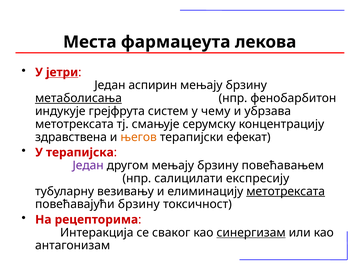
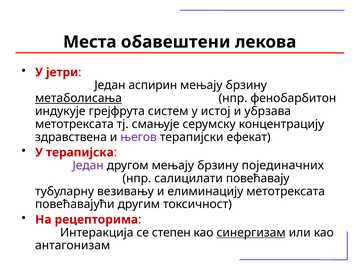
фармацеута: фармацеута -> обавештени (176, 42)
јетри underline: present -> none (62, 72)
чему: чему -> истој (216, 111)
његов colour: orange -> purple (139, 137)
повећавањем: повећавањем -> појединачних (283, 165)
експресију: експресију -> повећавају (258, 178)
метотрексата underline: present -> none (286, 191)
повећавајући брзину: брзину -> другим (139, 204)
сваког: сваког -> степен (171, 233)
